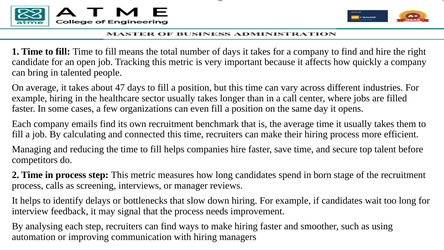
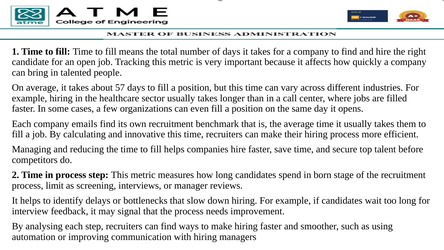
47: 47 -> 57 (120, 88)
connected: connected -> innovative (145, 134)
calls: calls -> limit (55, 185)
